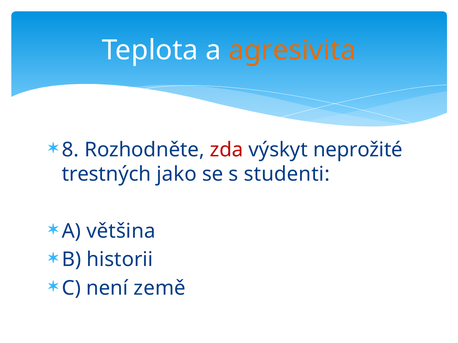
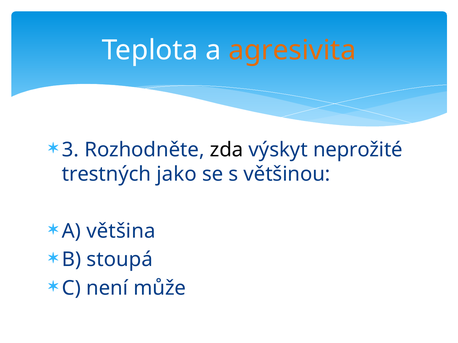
8: 8 -> 3 (71, 150)
zda colour: red -> black (227, 150)
studenti: studenti -> většinou (287, 174)
historii: historii -> stoupá (120, 260)
země: země -> může (160, 289)
